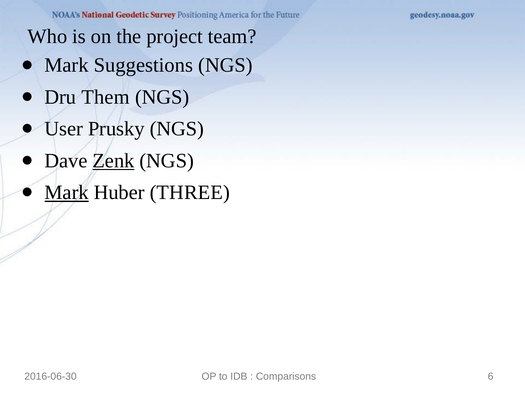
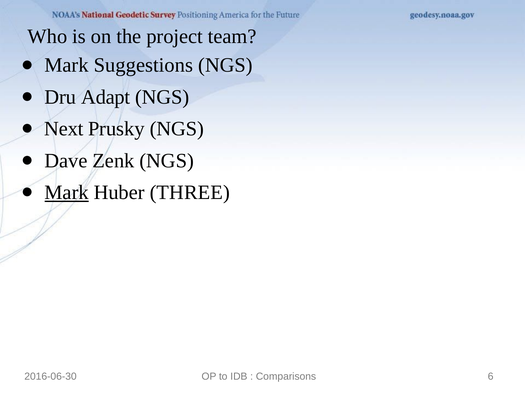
Them: Them -> Adapt (106, 97)
User: User -> Next (64, 129)
Zenk underline: present -> none (113, 161)
